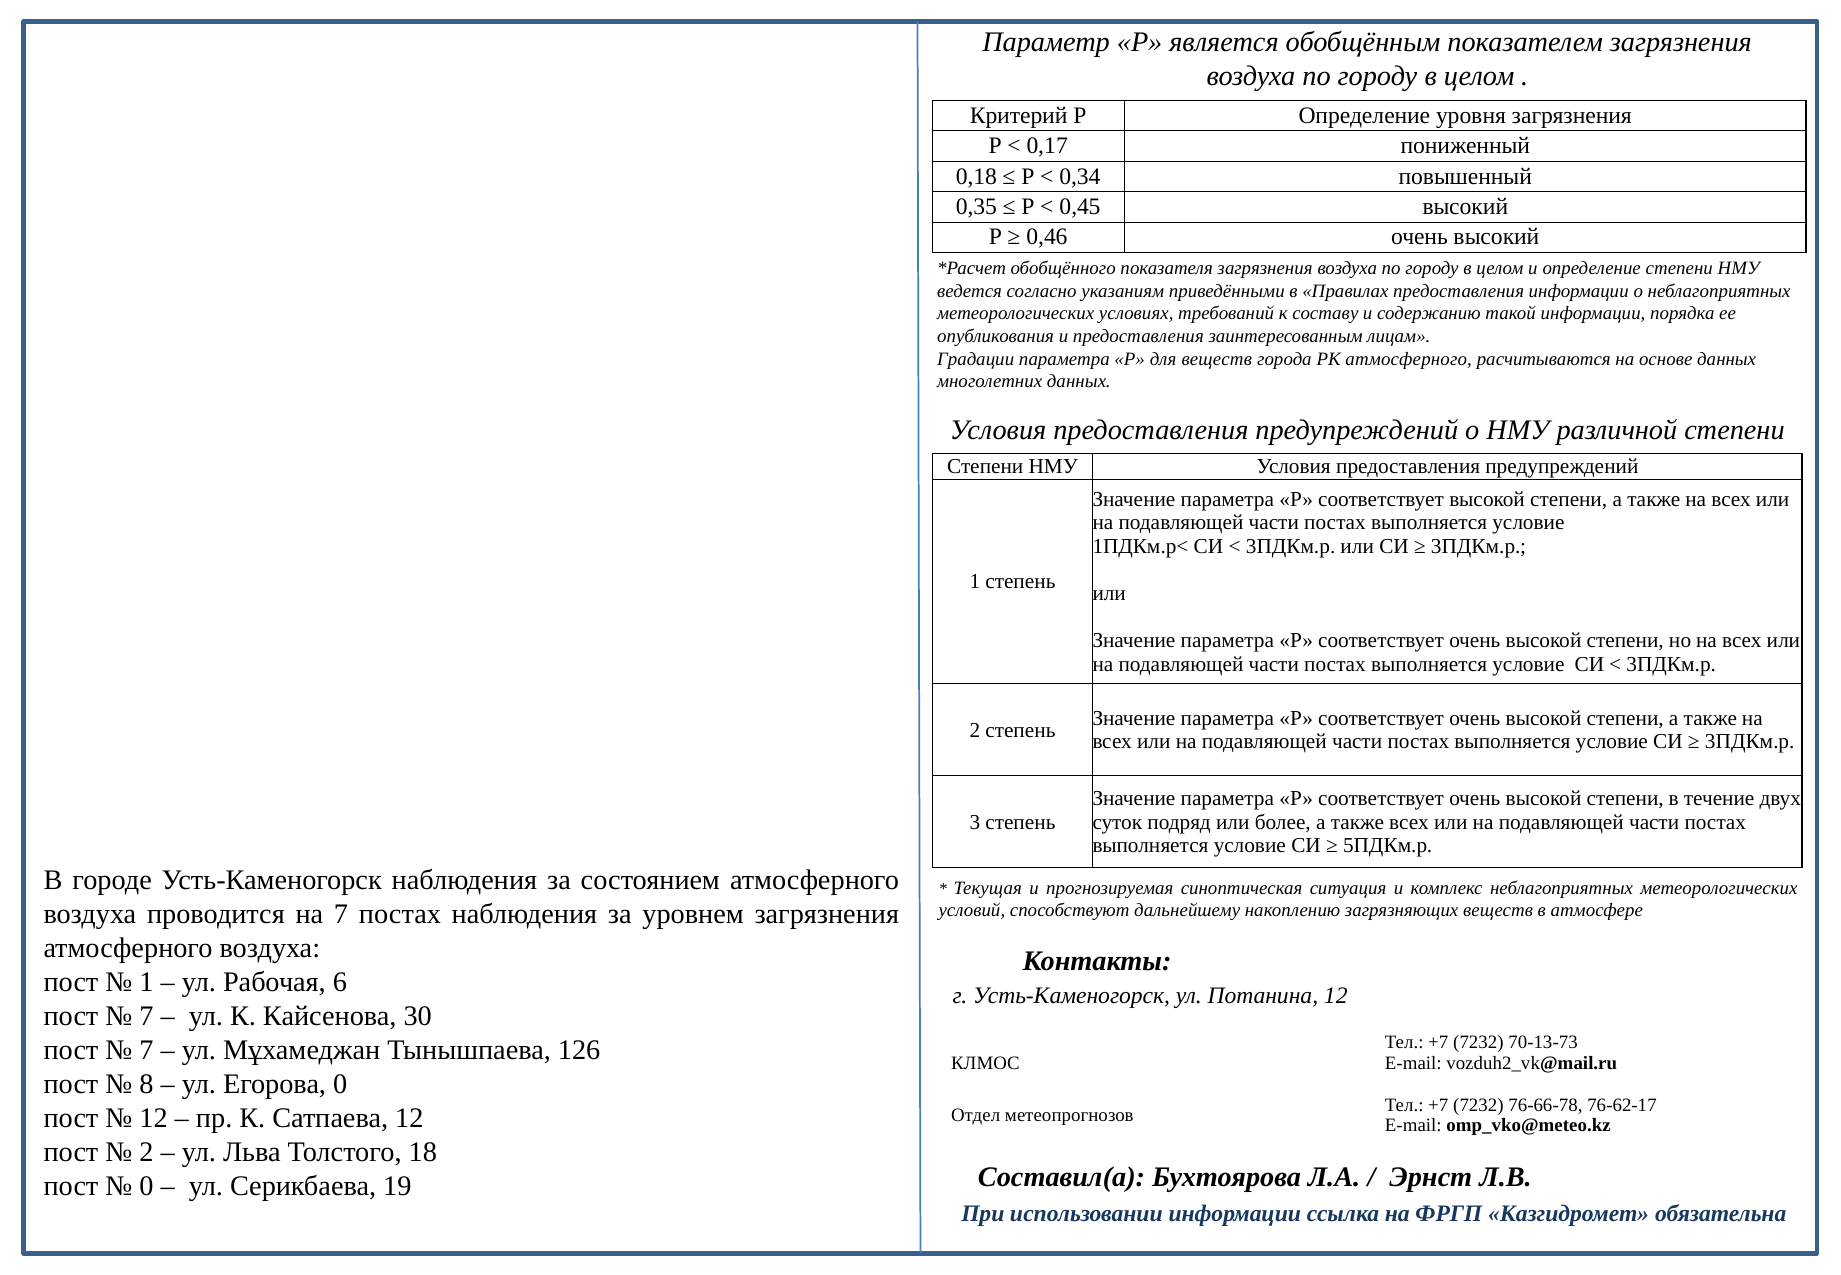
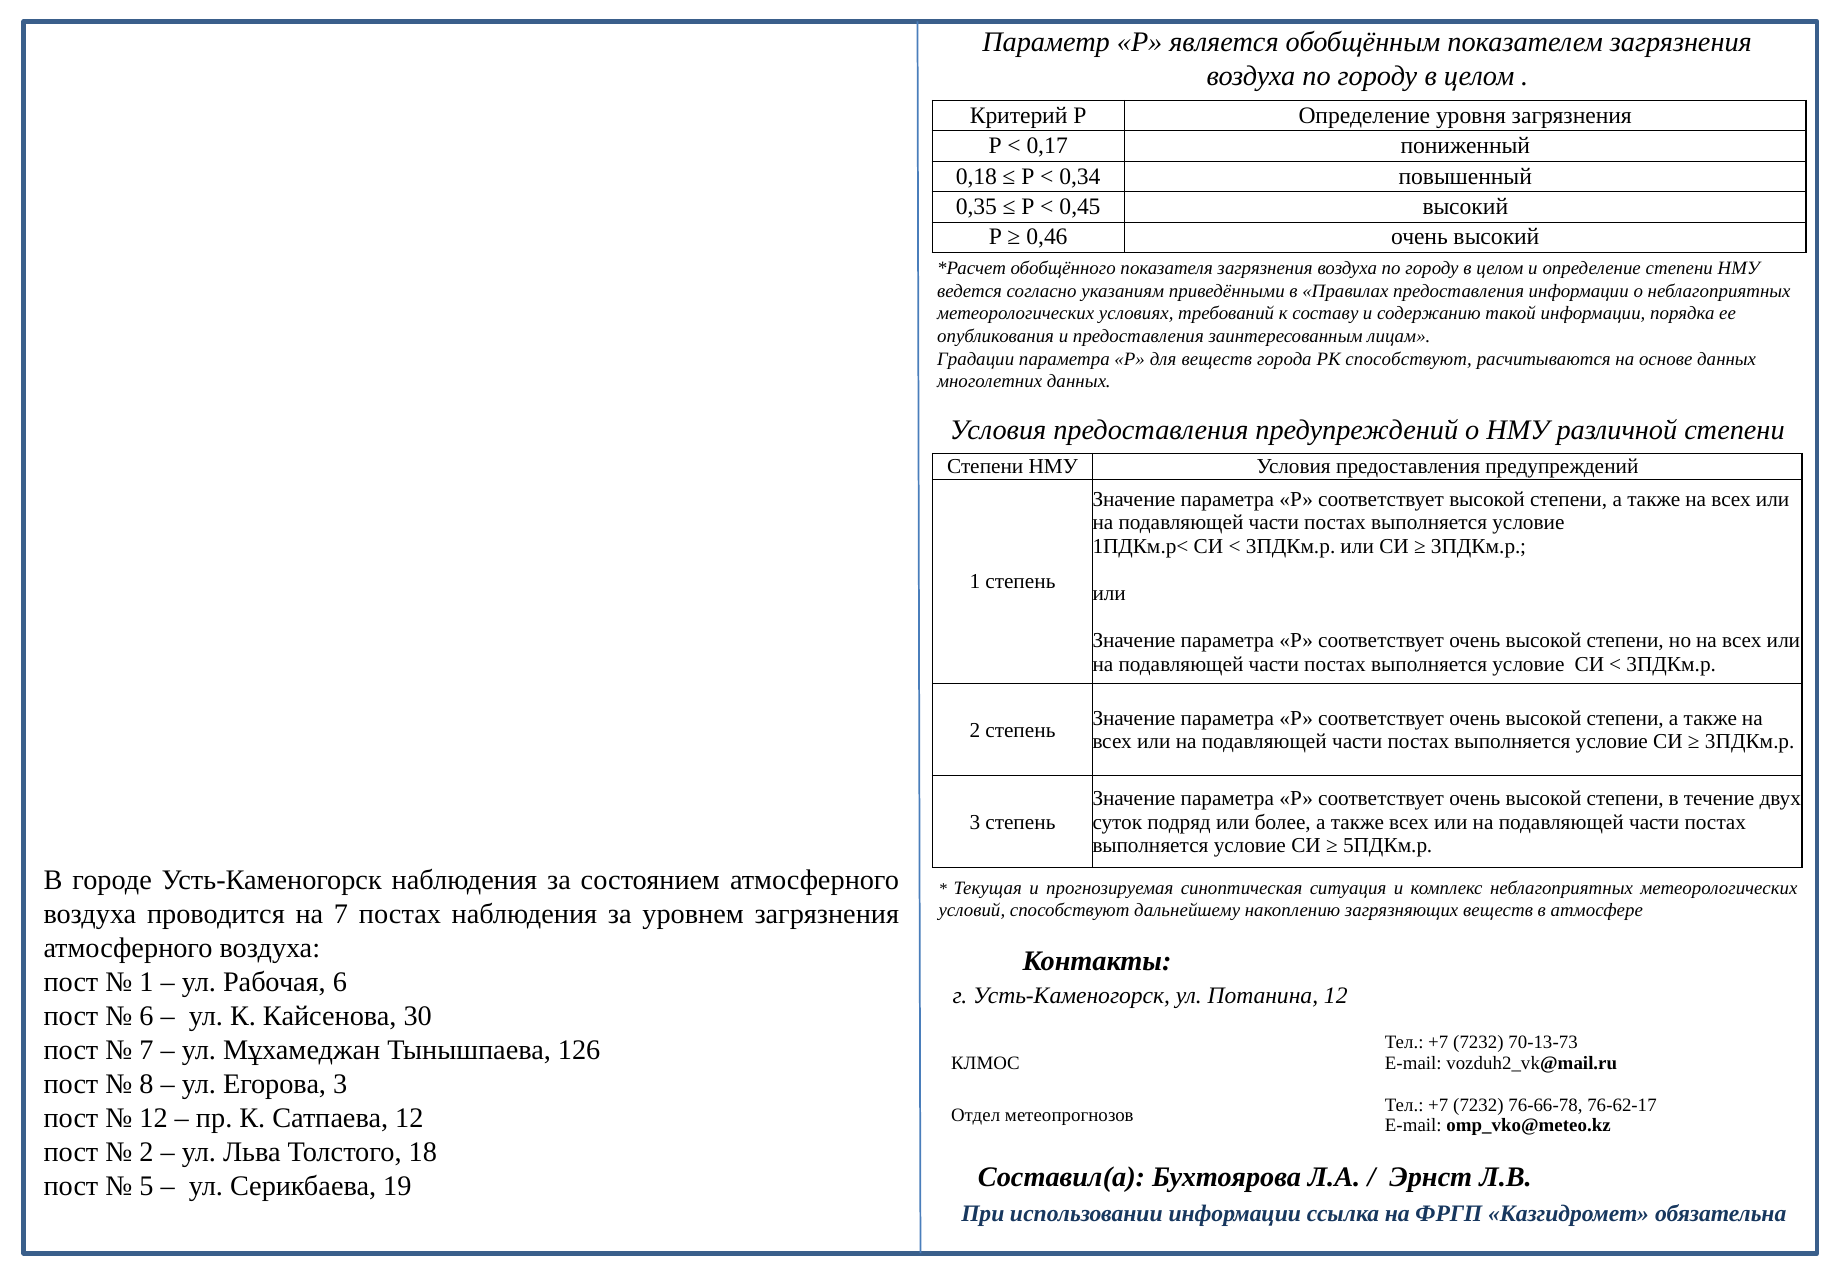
РК атмосферного: атмосферного -> способствуют (1409, 359)
7: 7 -> 6 (146, 1016)
Егорова 0: 0 -> 3 (340, 1084)
0: 0 -> 5 (146, 1186)
